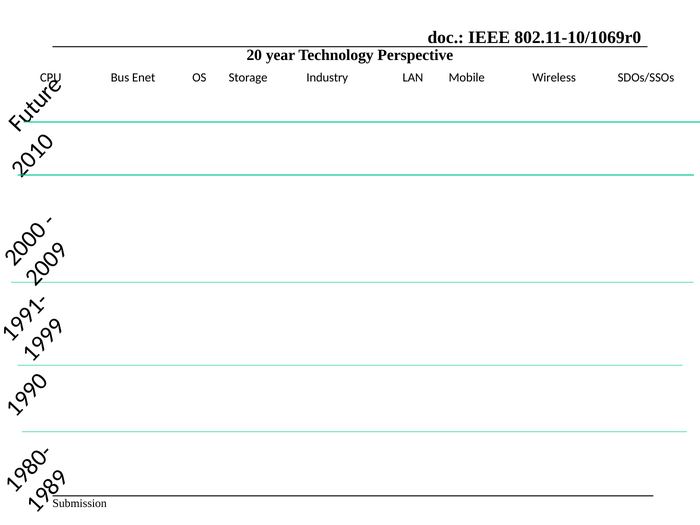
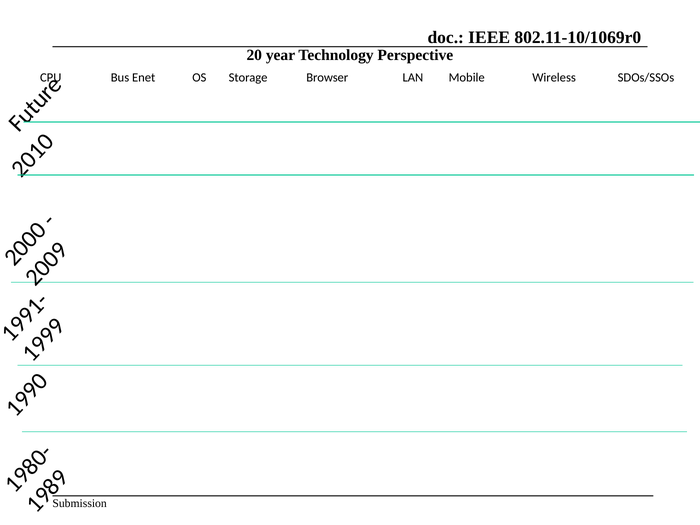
Industry: Industry -> Browser (327, 78)
